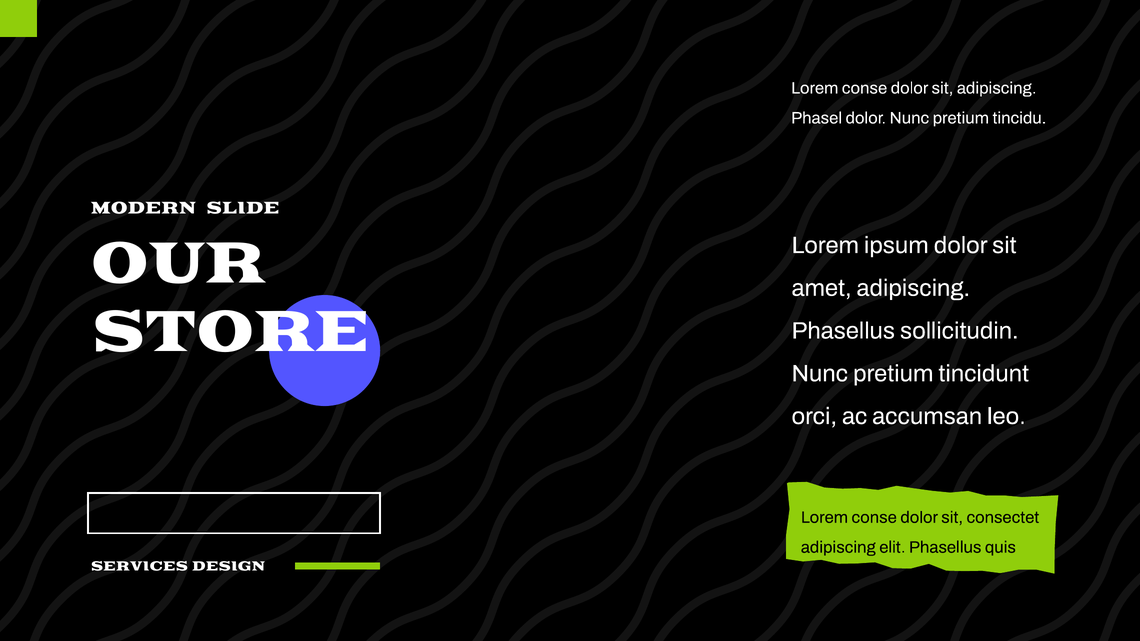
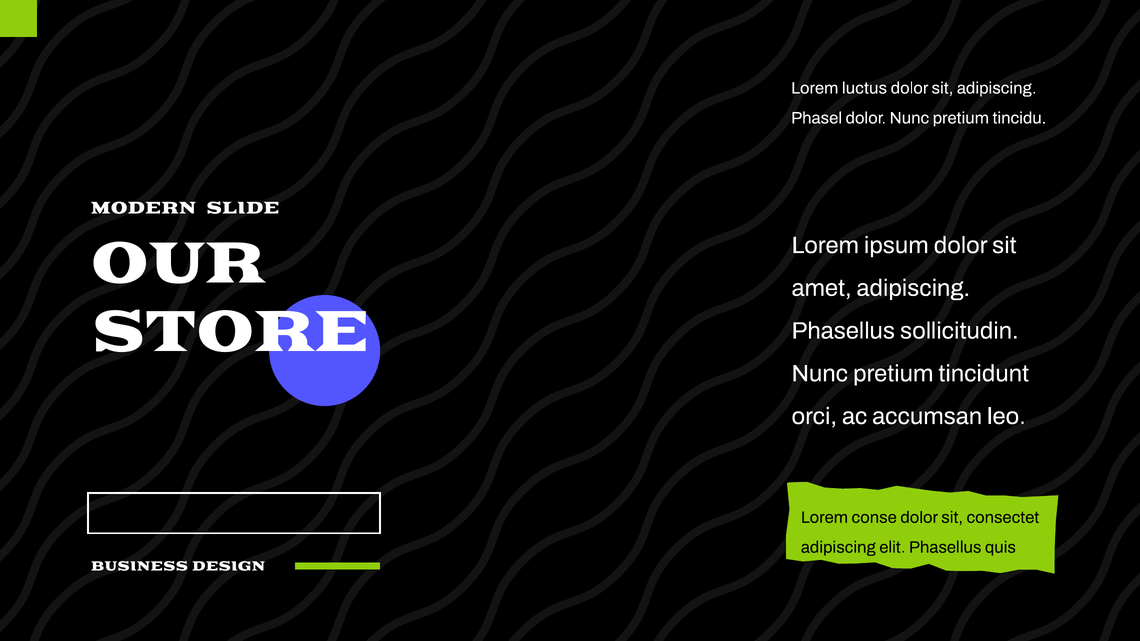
conse: conse -> luctus (864, 88)
SERVICES: SERVICES -> BUSINESS (139, 567)
